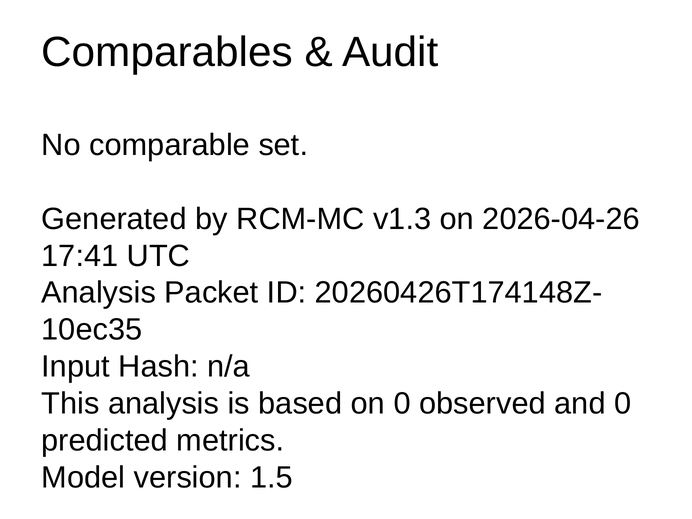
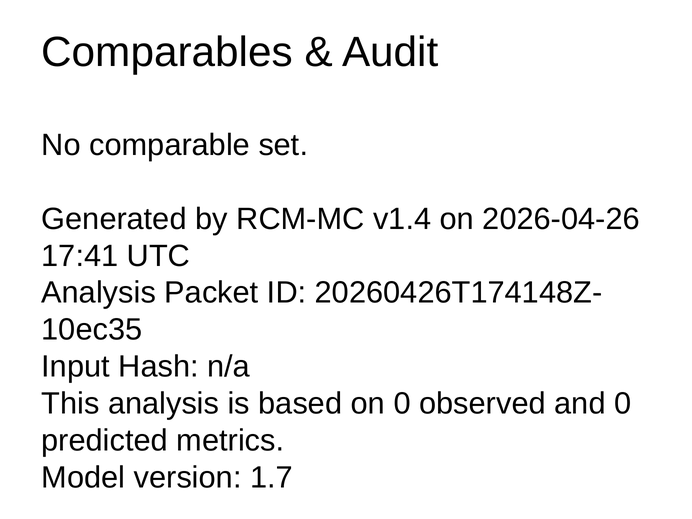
v1.3: v1.3 -> v1.4 (402, 219)
1.5: 1.5 -> 1.7 (271, 477)
